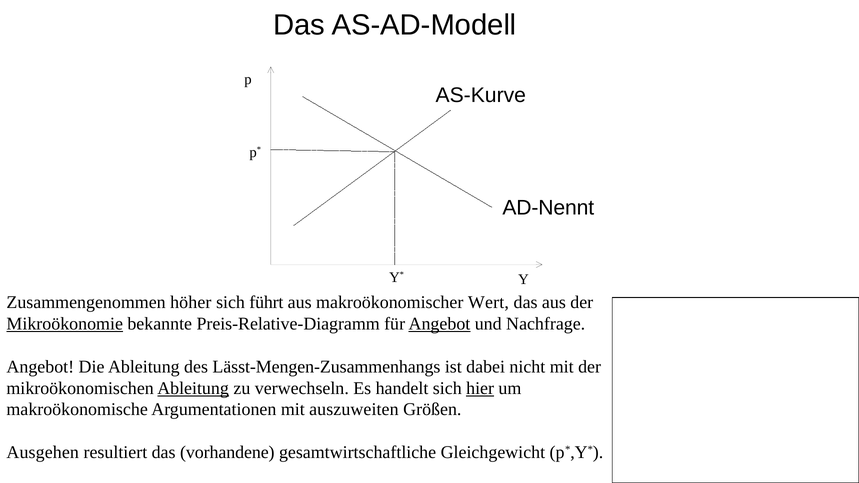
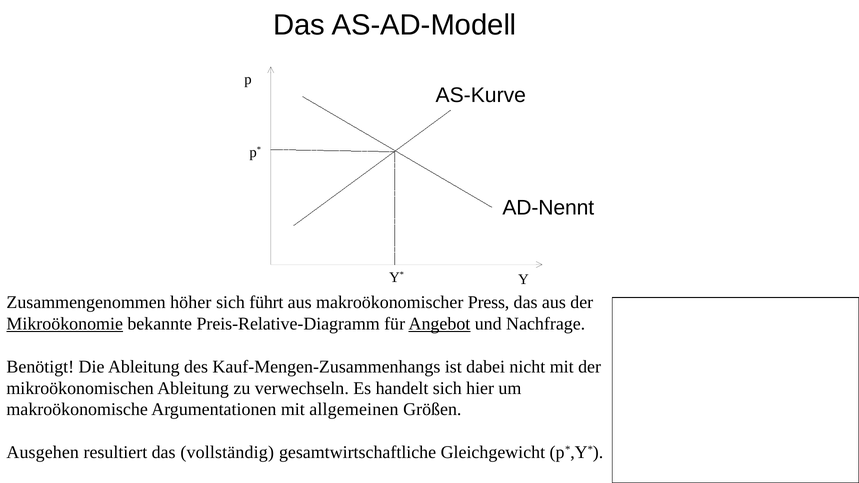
Wert: Wert -> Press (489, 302)
Angebot: Angebot -> Benötigt (40, 367)
Lässt-Mengen-Zusammenhangs: Lässt-Mengen-Zusammenhangs -> Kauf-Mengen-Zusammenhangs (326, 367)
Ableitung underline: present -> none (193, 388)
hier underline: present -> none (480, 388)
auszuweiten: auszuweiten -> allgemeinen (354, 410)
vorhandene: vorhandene -> vollständig (227, 453)
